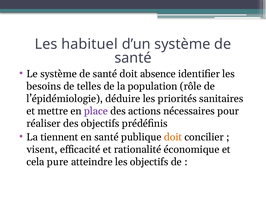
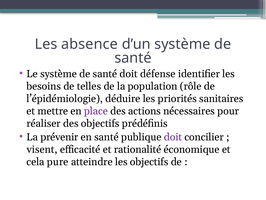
habituel: habituel -> absence (90, 44)
absence: absence -> défense (158, 74)
tiennent: tiennent -> prévenir (59, 137)
doit colour: orange -> purple (173, 137)
